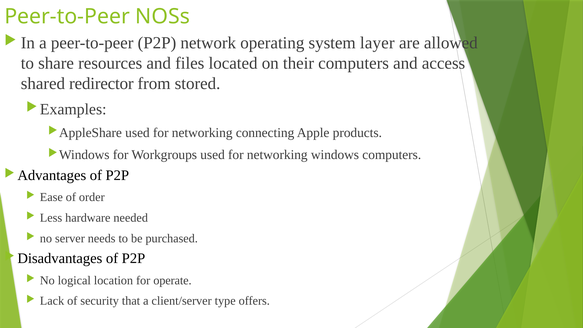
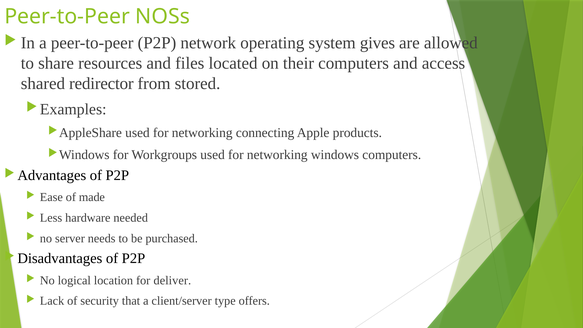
layer: layer -> gives (377, 43)
order: order -> made (92, 197)
operate: operate -> deliver (172, 280)
